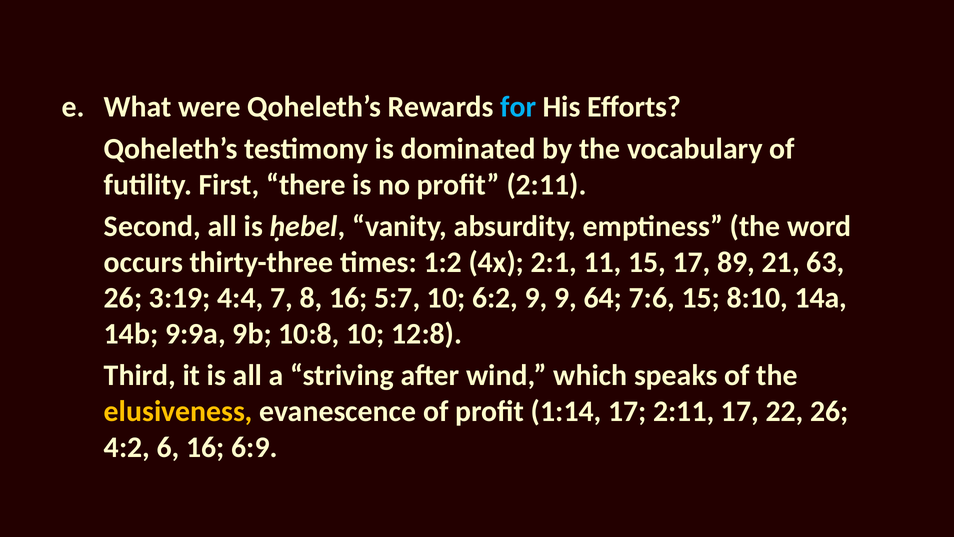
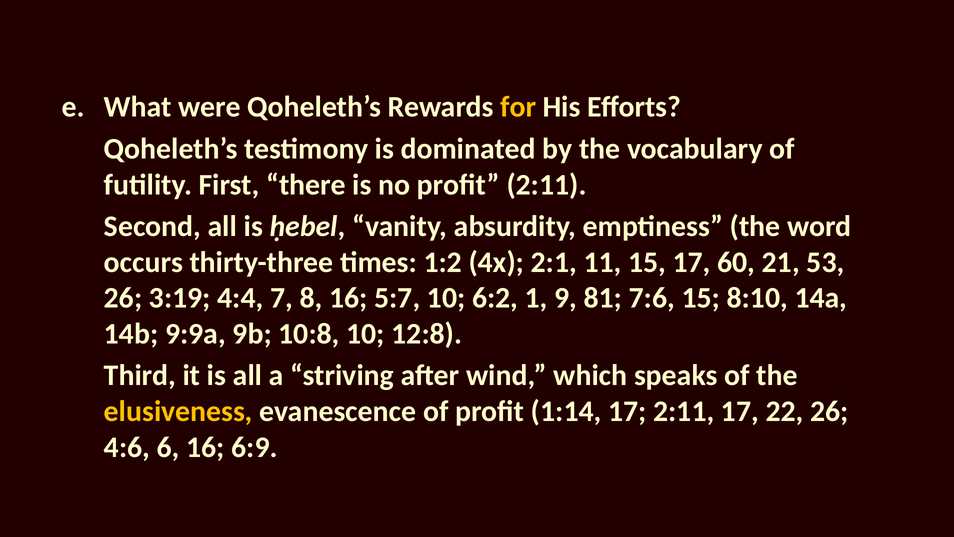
for colour: light blue -> yellow (518, 107)
89: 89 -> 60 (736, 262)
63: 63 -> 53 (825, 262)
6:2 9: 9 -> 1 (536, 298)
64: 64 -> 81 (603, 298)
4:2: 4:2 -> 4:6 (127, 447)
